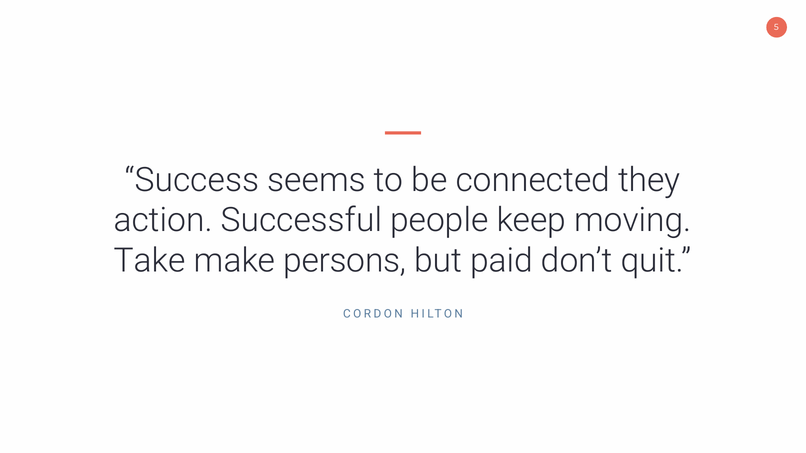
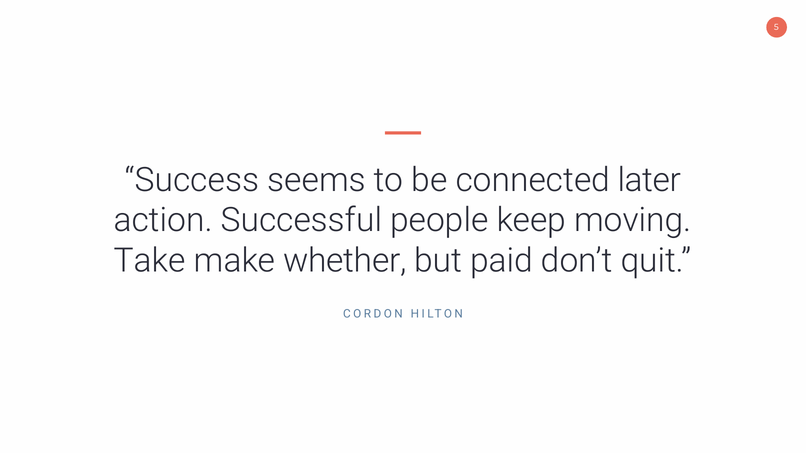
they: they -> later (649, 180)
persons: persons -> whether (345, 261)
